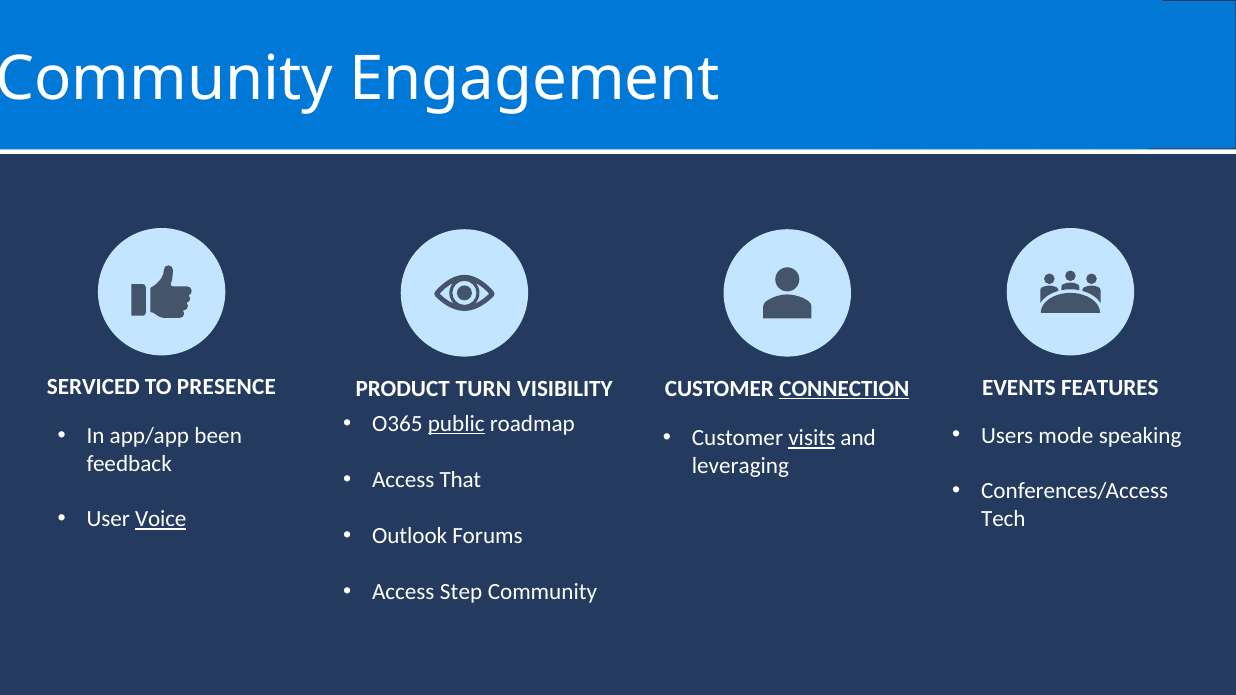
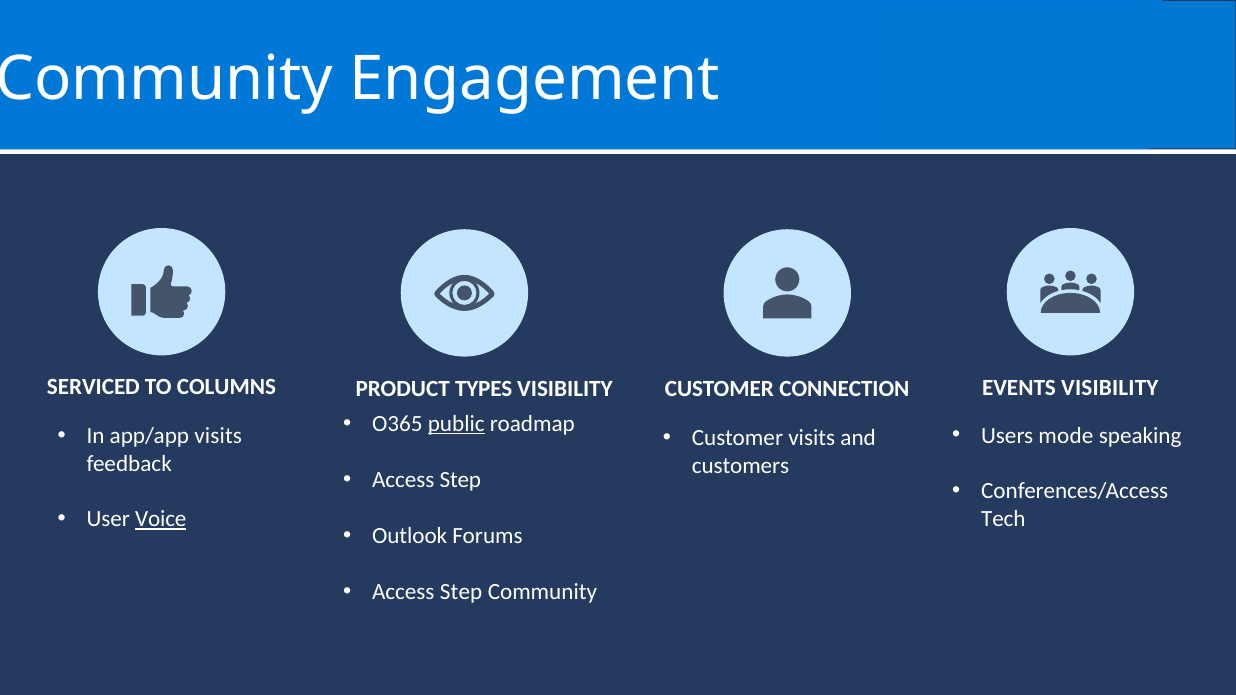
PRESENCE: PRESENCE -> COLUMNS (226, 387)
TURN: TURN -> TYPES (484, 389)
CONNECTION underline: present -> none (844, 389)
EVENTS FEATURES: FEATURES -> VISIBILITY (1110, 388)
app/app been: been -> visits (218, 436)
visits underline: present -> none (812, 438)
leveraging: leveraging -> customers (741, 466)
That: That -> Step (460, 480)
